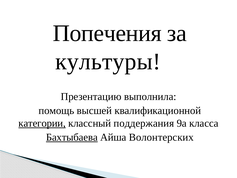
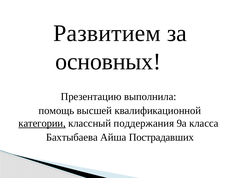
Попечения: Попечения -> Развитием (107, 33)
культуры: культуры -> основных (108, 62)
Бахтыбаева underline: present -> none (72, 137)
Волонтерских: Волонтерских -> Пострадавших (161, 137)
